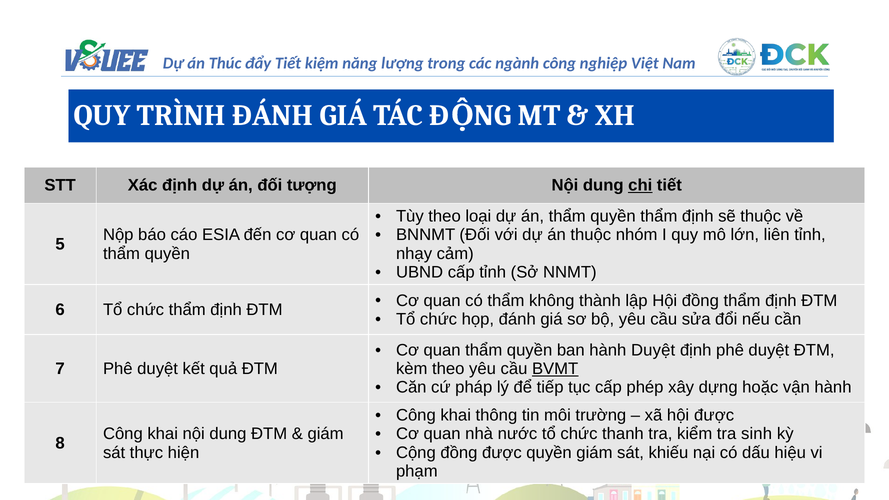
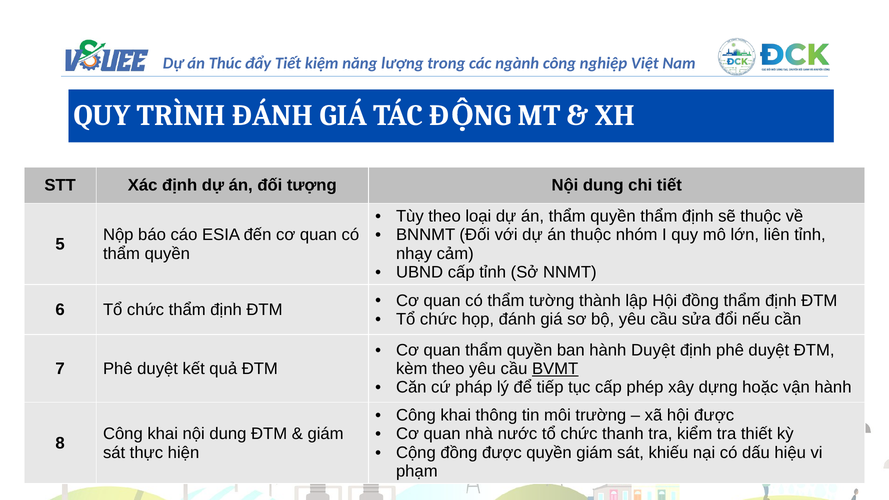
chi underline: present -> none (640, 186)
không: không -> tường (552, 301)
sinh: sinh -> thiết (757, 434)
